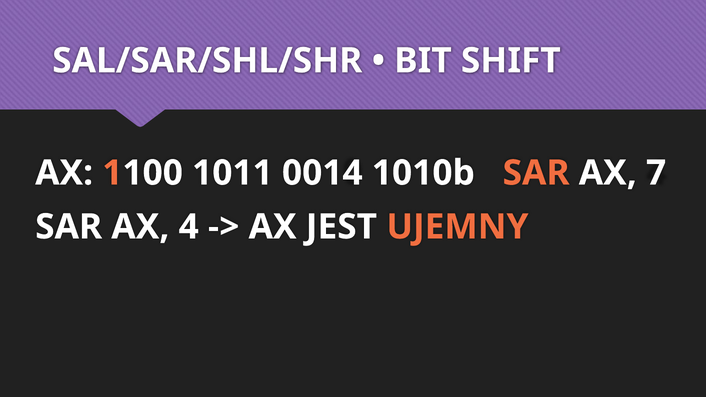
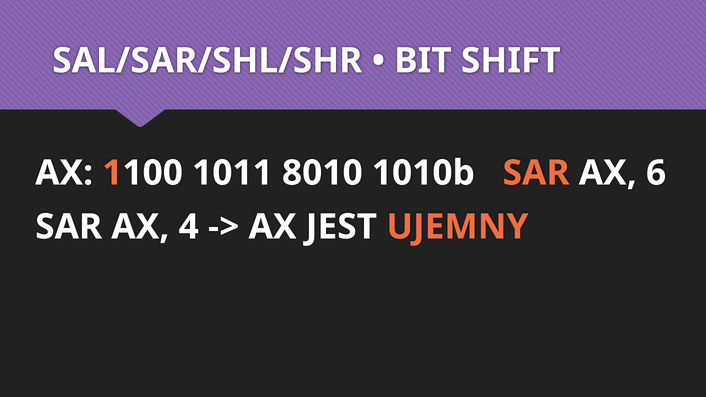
0014: 0014 -> 8010 (322, 173)
7: 7 -> 6 (656, 173)
